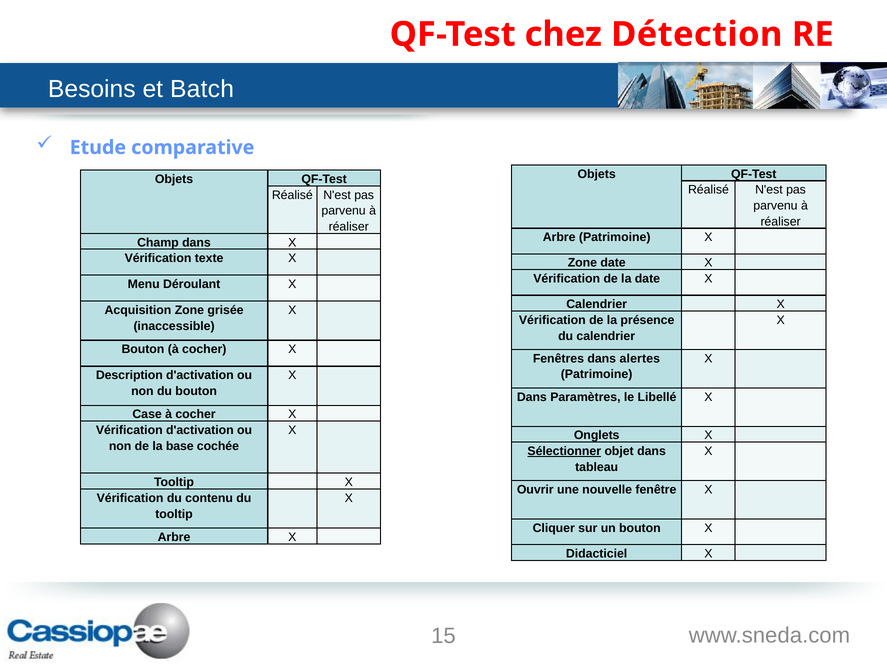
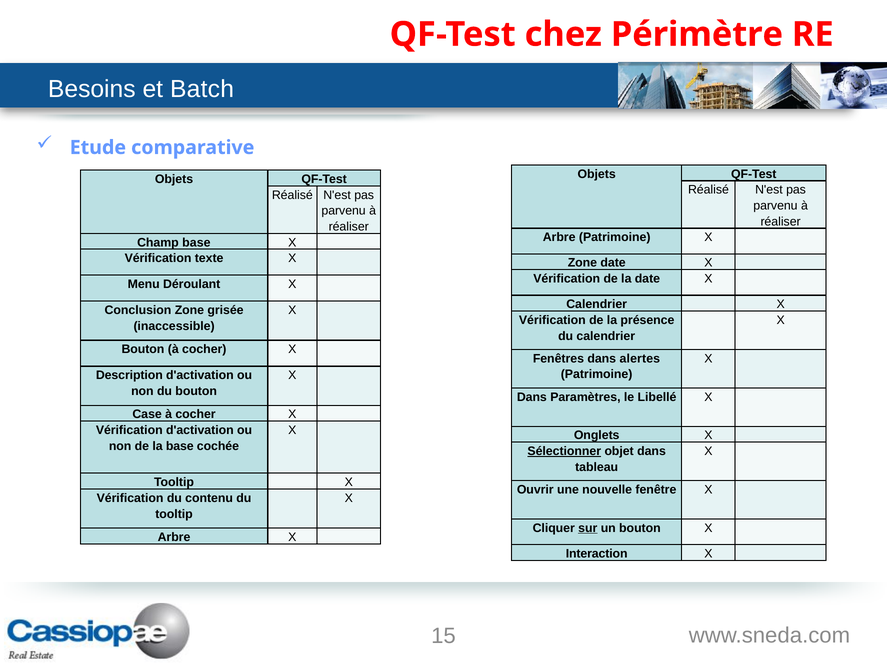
Détection: Détection -> Périmètre (697, 34)
Champ dans: dans -> base (196, 243)
Acquisition: Acquisition -> Conclusion (138, 310)
sur underline: none -> present (588, 528)
Didacticiel: Didacticiel -> Interaction (597, 554)
